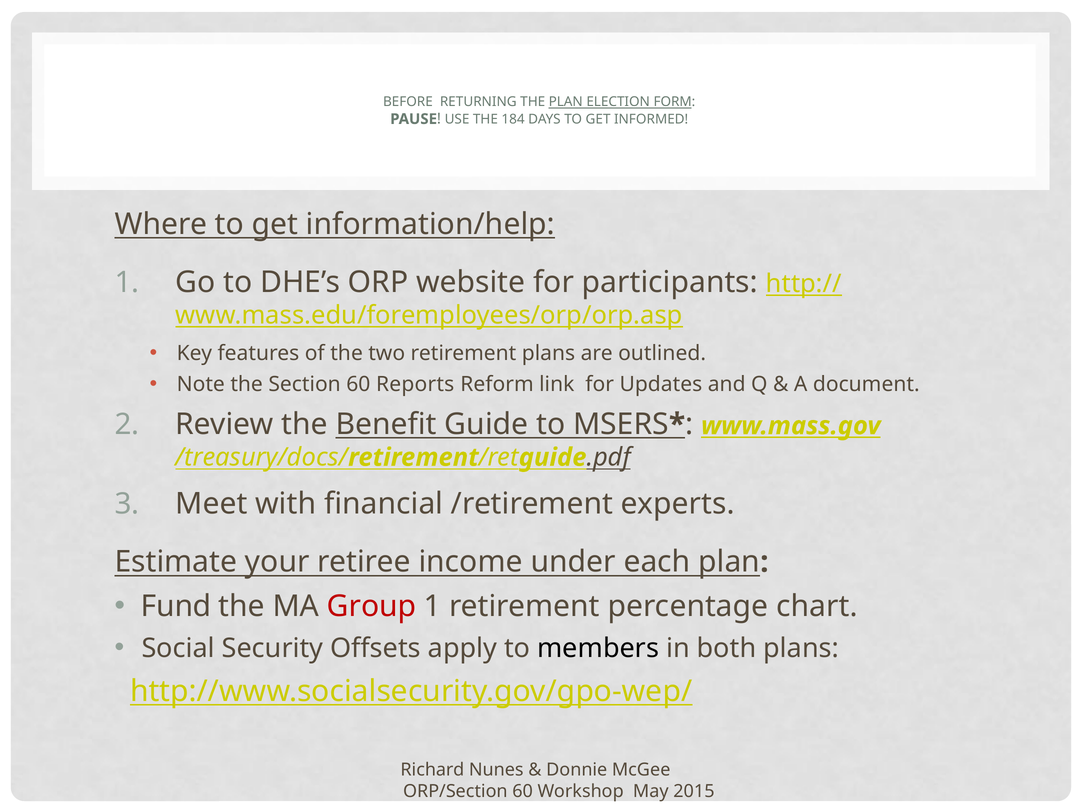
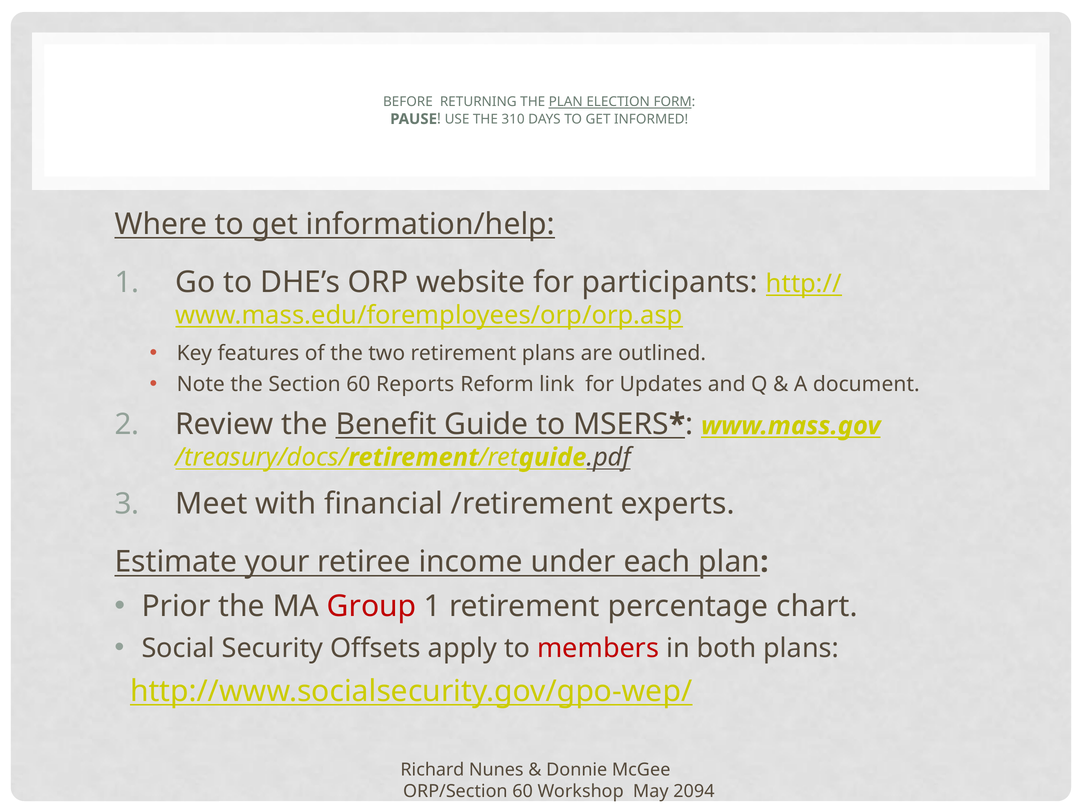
184: 184 -> 310 (513, 119)
Fund: Fund -> Prior (176, 606)
members colour: black -> red (598, 648)
2015: 2015 -> 2094 (694, 791)
